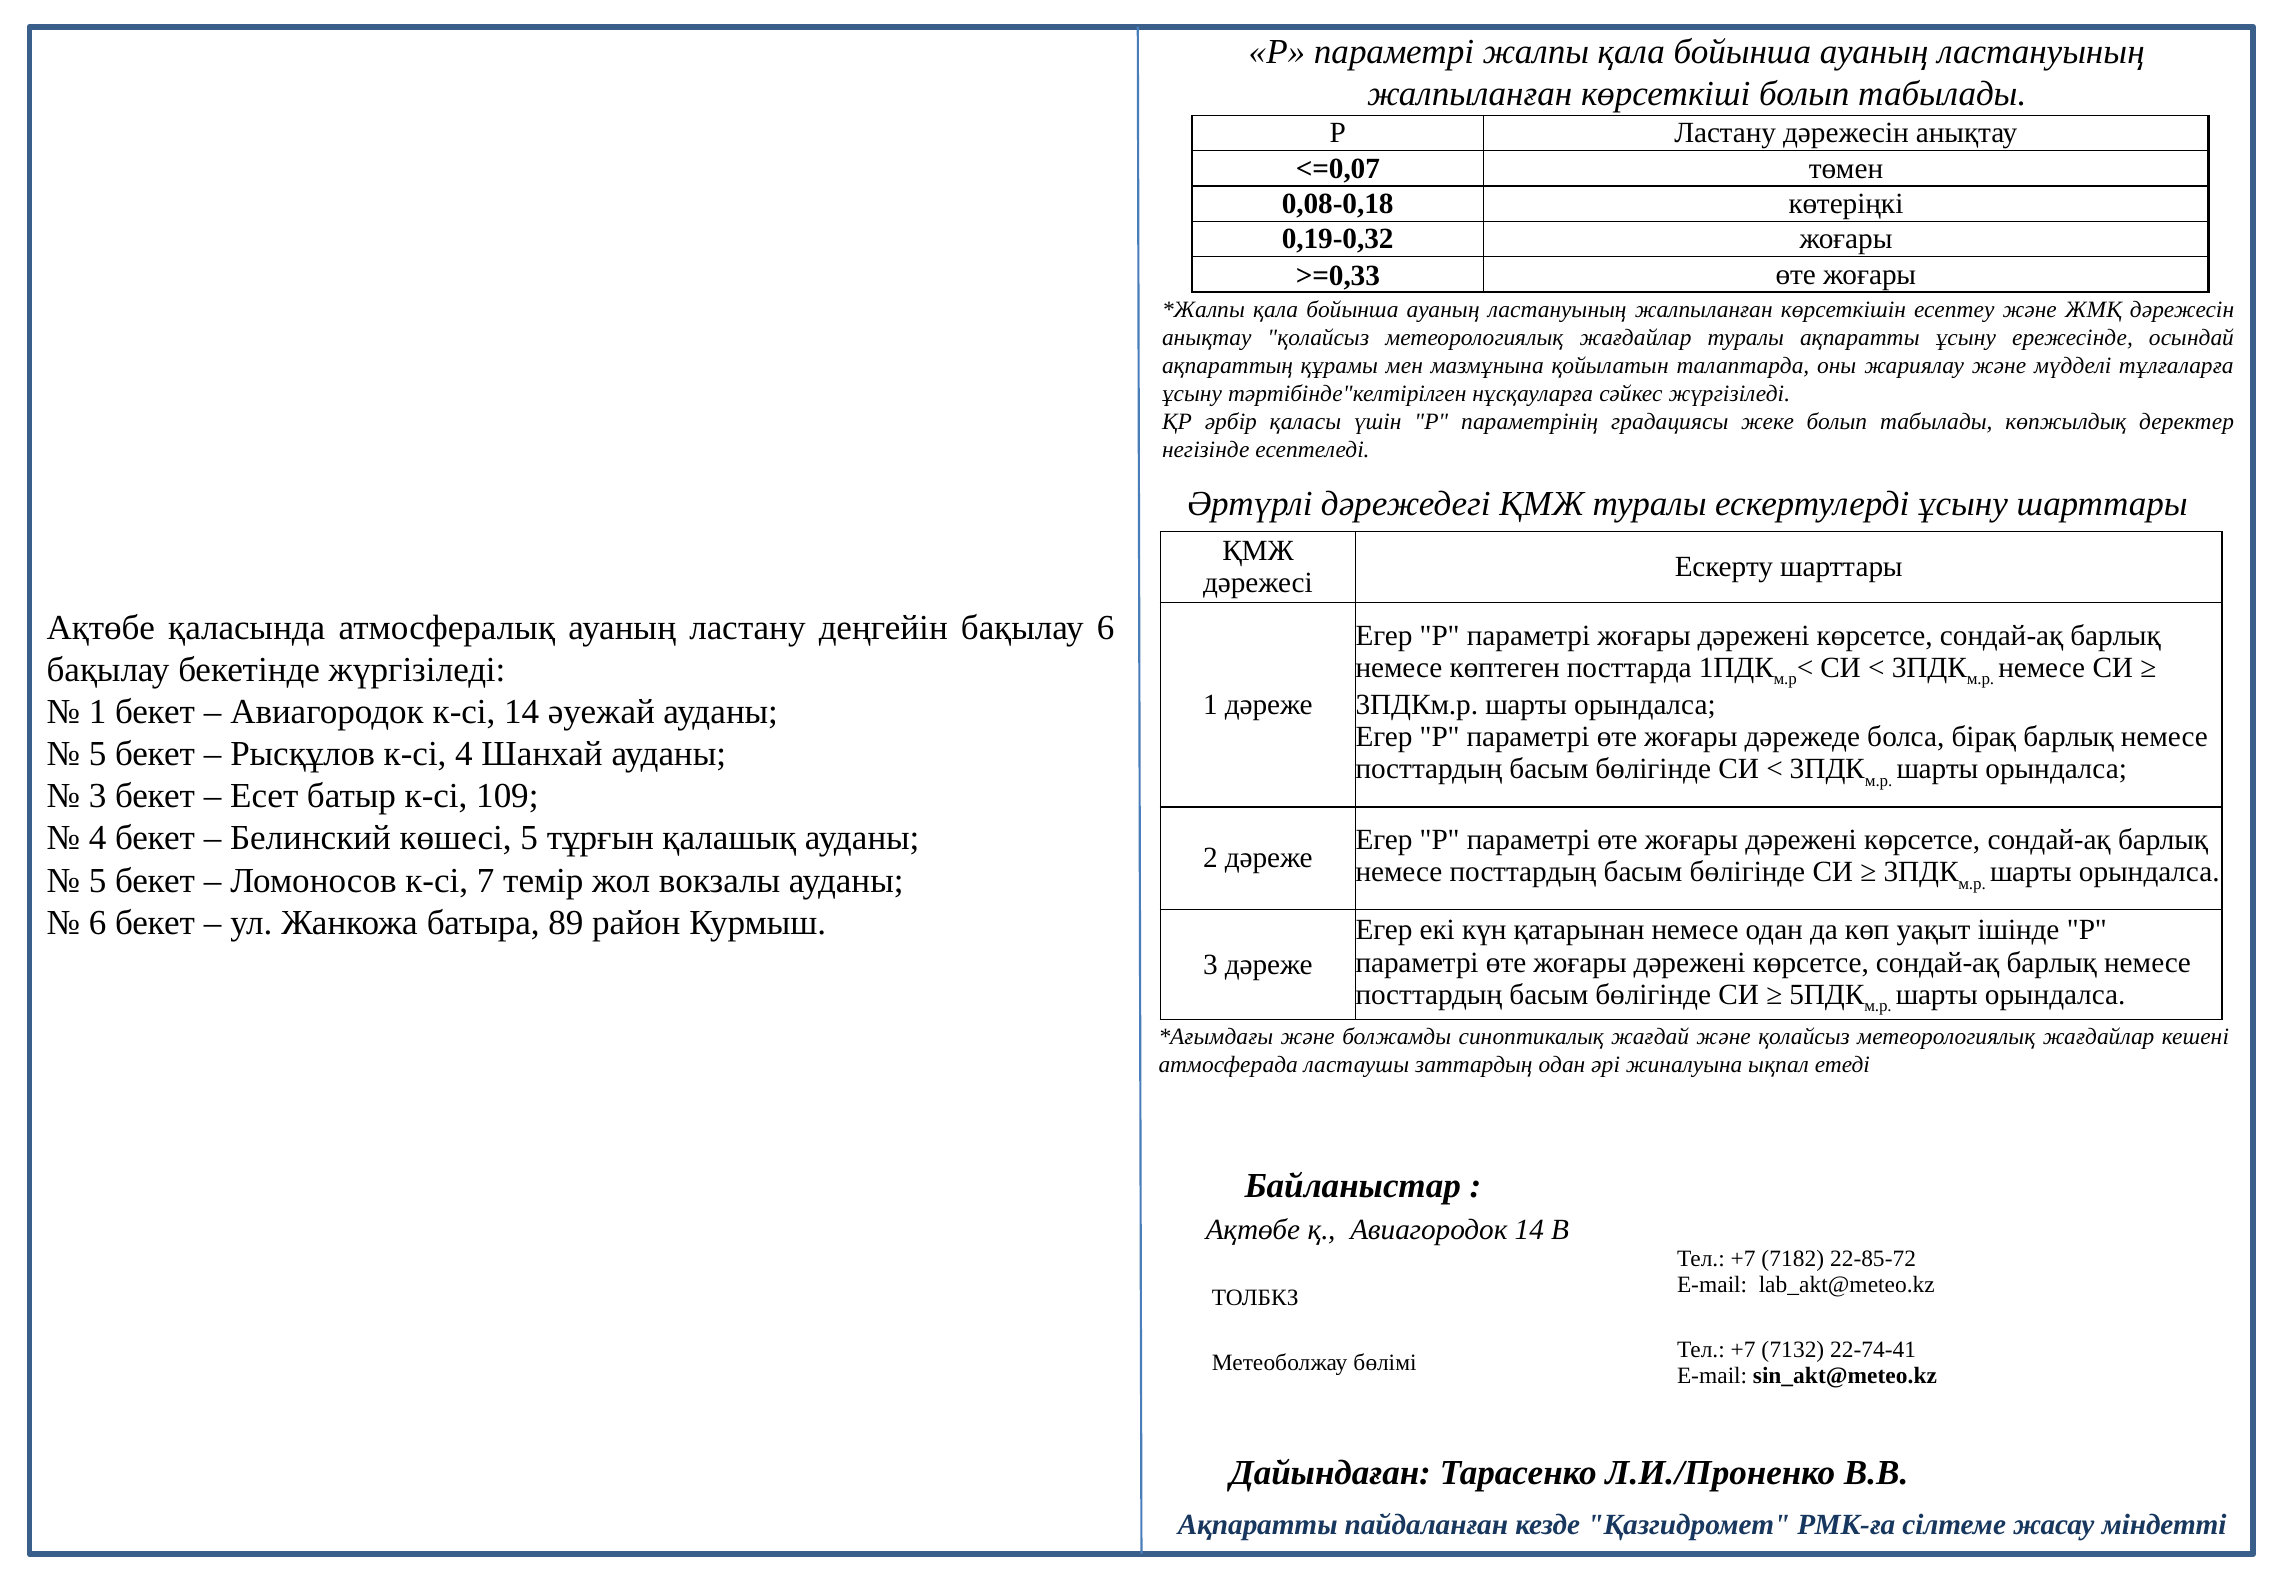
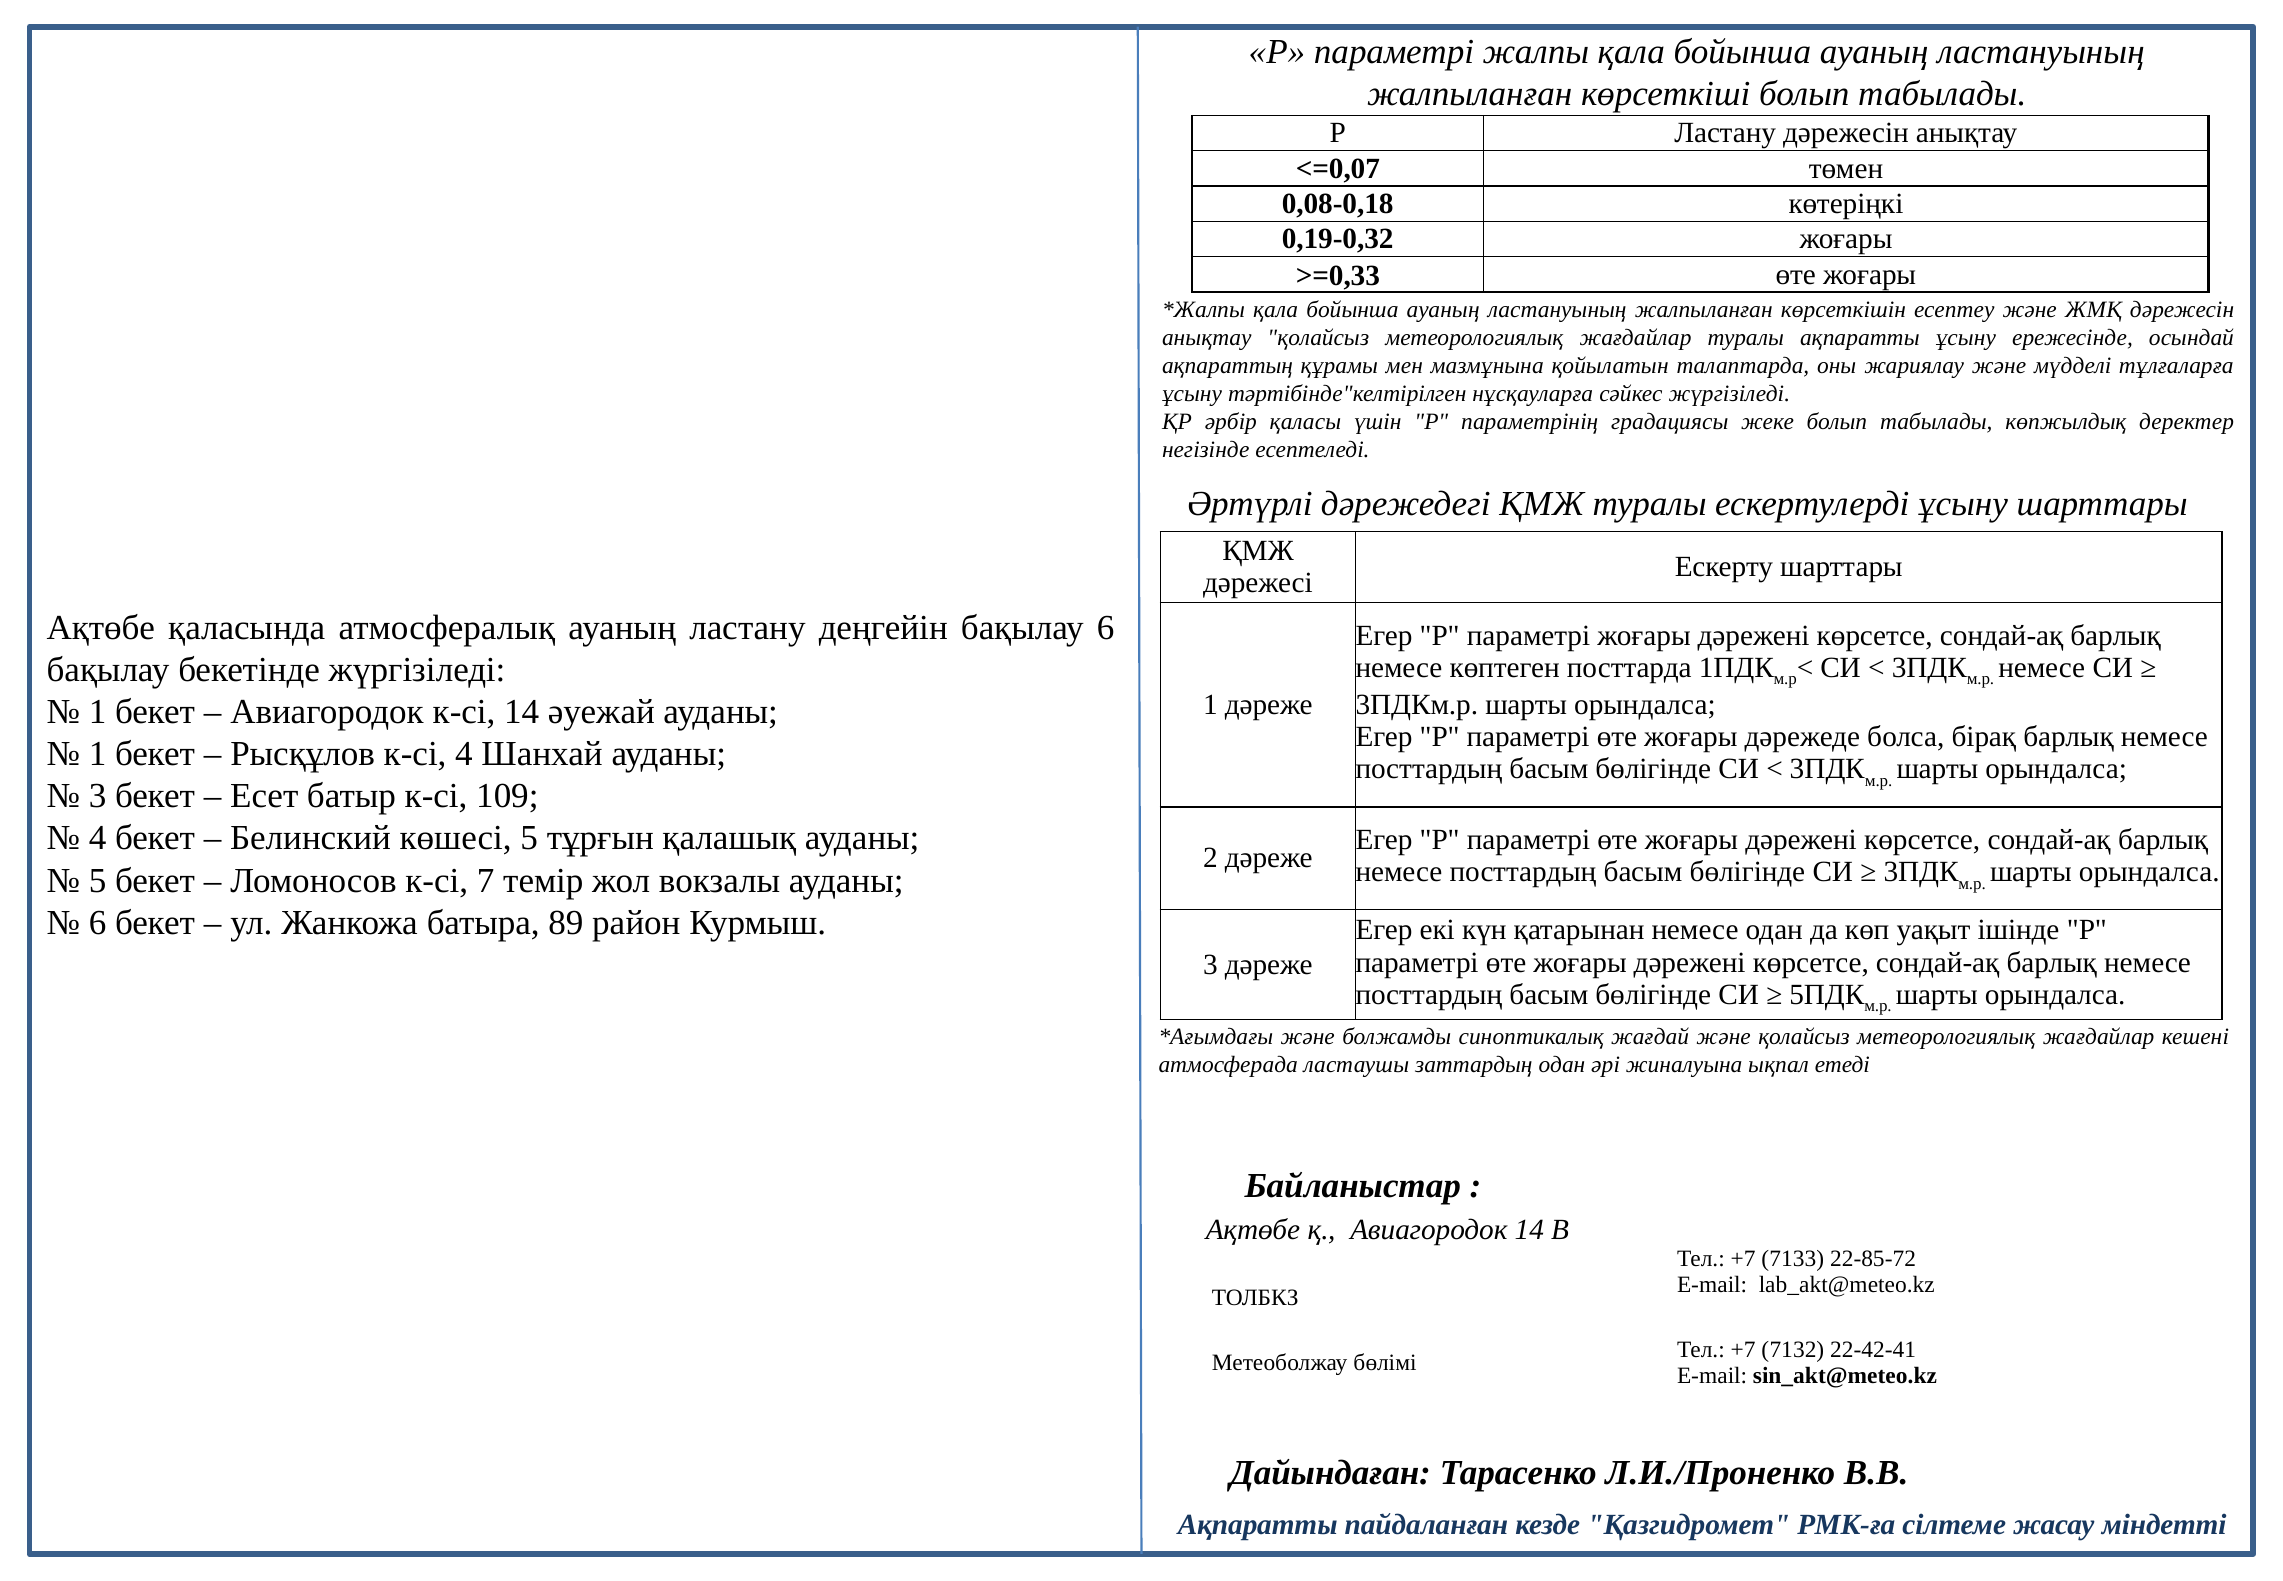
5: 5 -> 1 (98, 754)
7182: 7182 -> 7133 (1793, 1258)
22-74-41: 22-74-41 -> 22-42-41 (1873, 1350)
